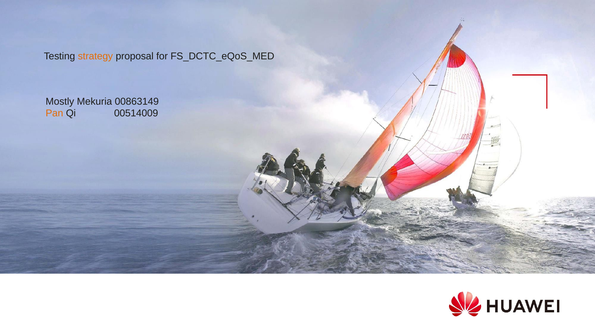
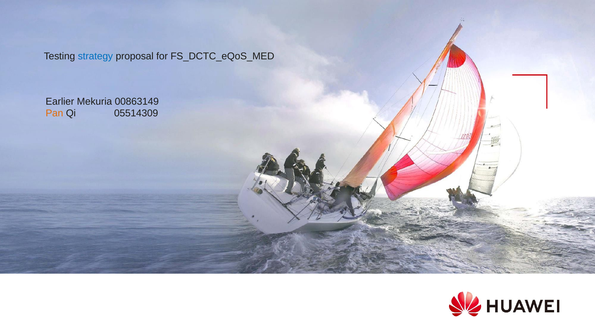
strategy colour: orange -> blue (95, 56)
Mostly: Mostly -> Earlier (60, 101)
00514009: 00514009 -> 05514309 (136, 113)
